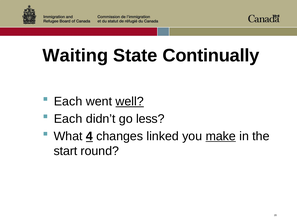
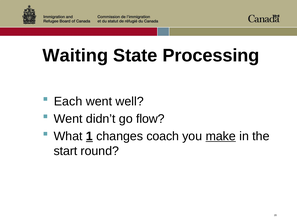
Continually: Continually -> Processing (211, 55)
well underline: present -> none (130, 101)
Each: Each -> Went (68, 119)
less: less -> flow (150, 119)
4: 4 -> 1 (89, 136)
linked: linked -> coach (163, 136)
